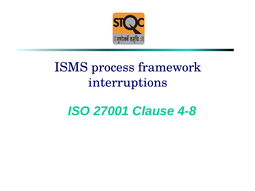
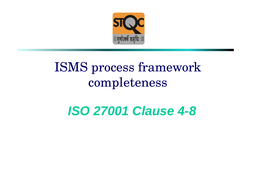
interruptions: interruptions -> completeness (128, 83)
